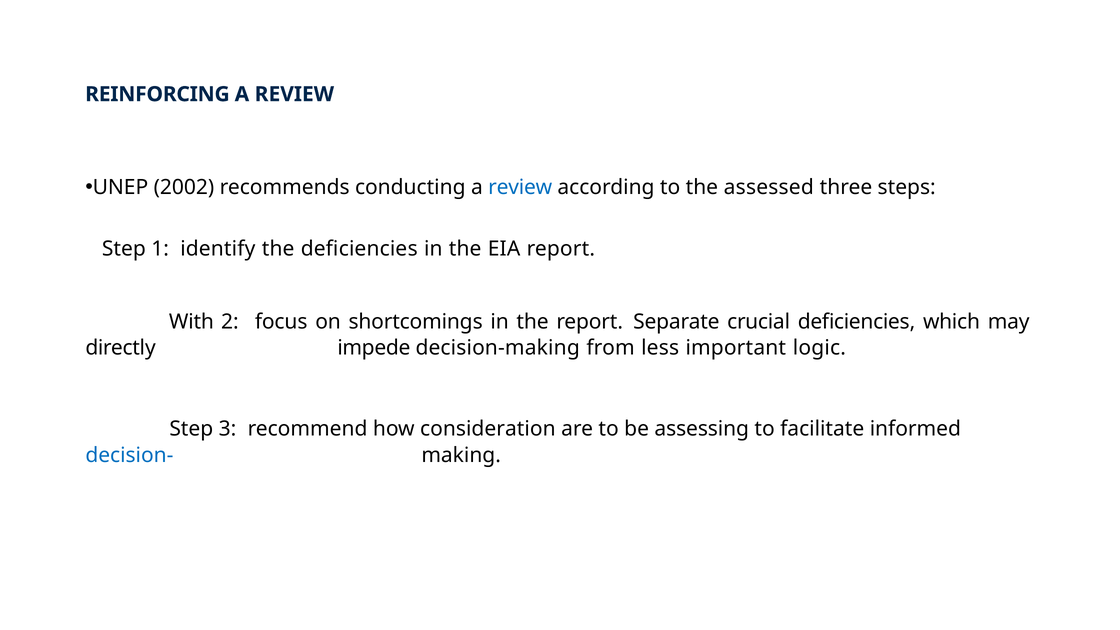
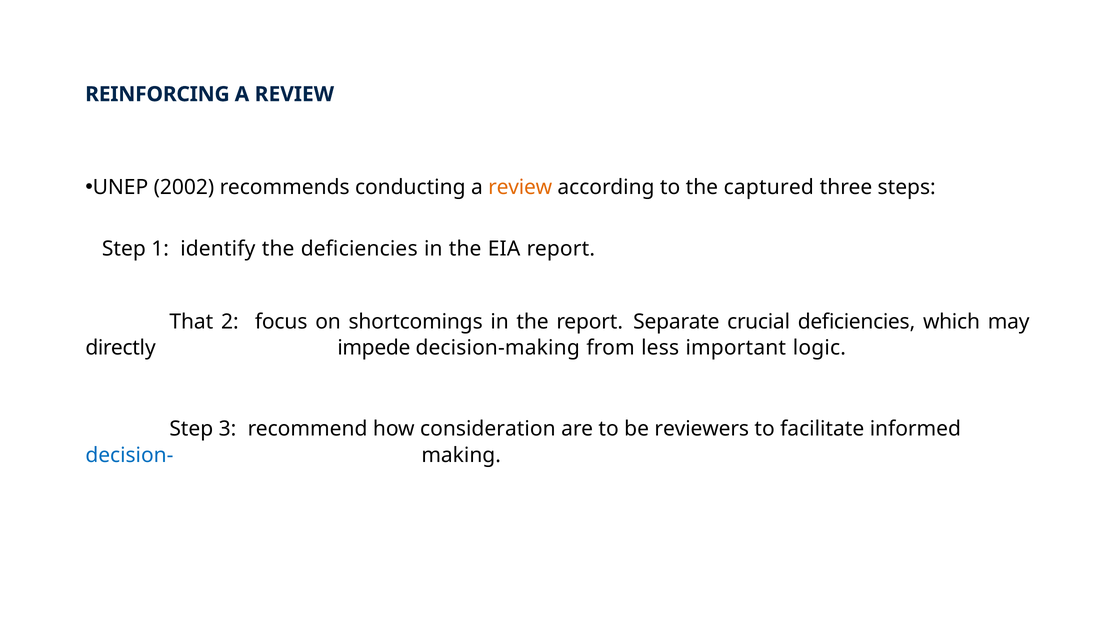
review colour: blue -> orange (520, 187)
assessed: assessed -> captured (769, 187)
With: With -> That (191, 322)
assessing: assessing -> reviewers (702, 429)
